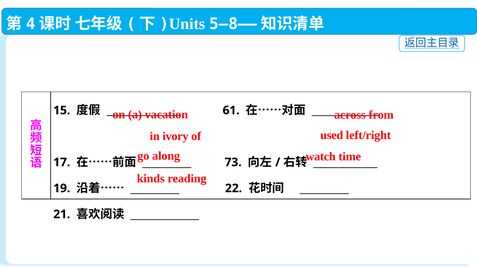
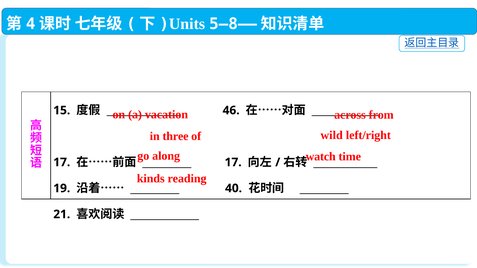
61: 61 -> 46 (231, 110)
ivory: ivory -> three (176, 136)
used: used -> wild (332, 135)
73: 73 -> 17 (233, 162)
22: 22 -> 40 (234, 188)
